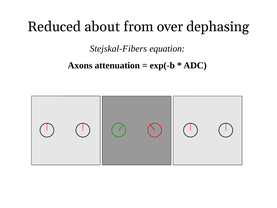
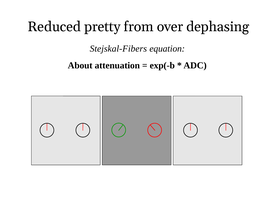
about: about -> pretty (102, 27)
Axons: Axons -> About (80, 65)
